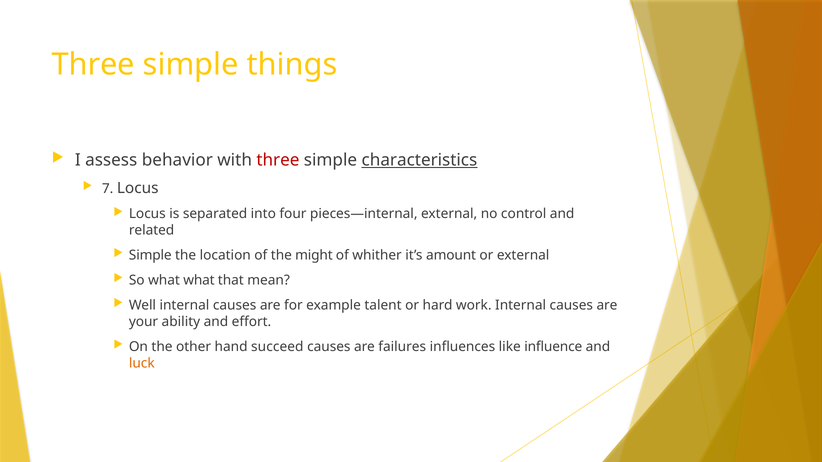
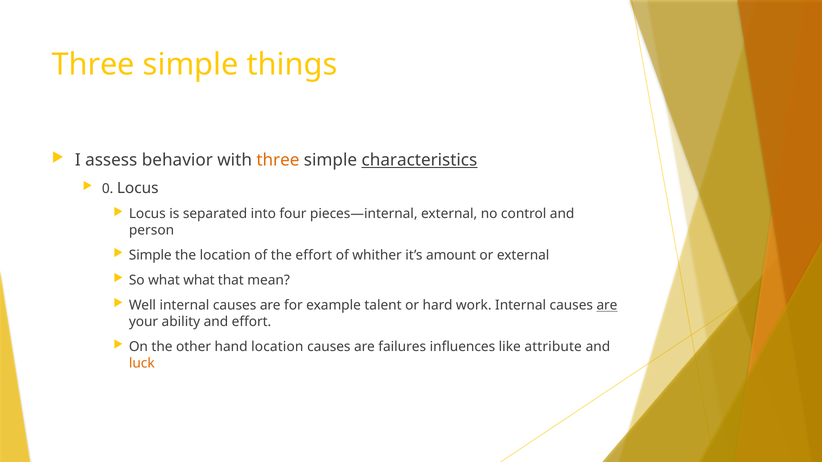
three colour: red -> orange (278, 160)
7: 7 -> 0 (108, 189)
related: related -> person (152, 231)
the might: might -> effort (314, 256)
are underline: none -> present (607, 306)
hand succeed: succeed -> location (277, 347)
influence: influence -> attribute (553, 347)
